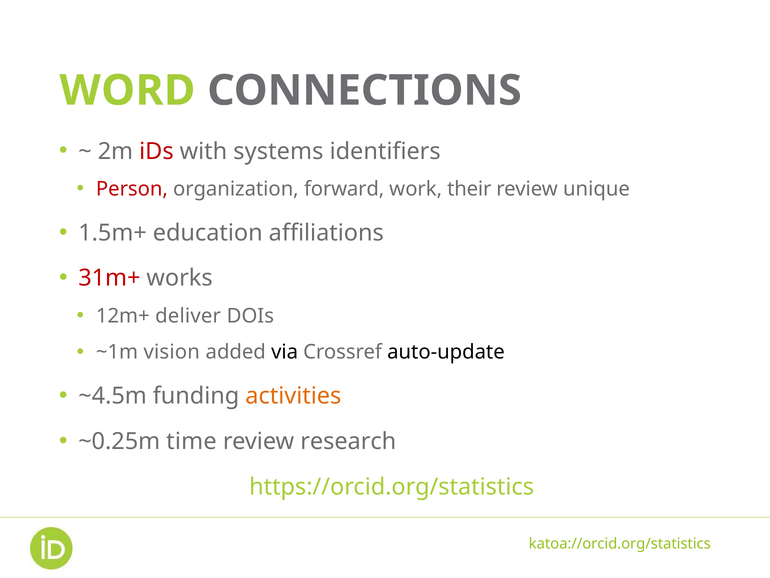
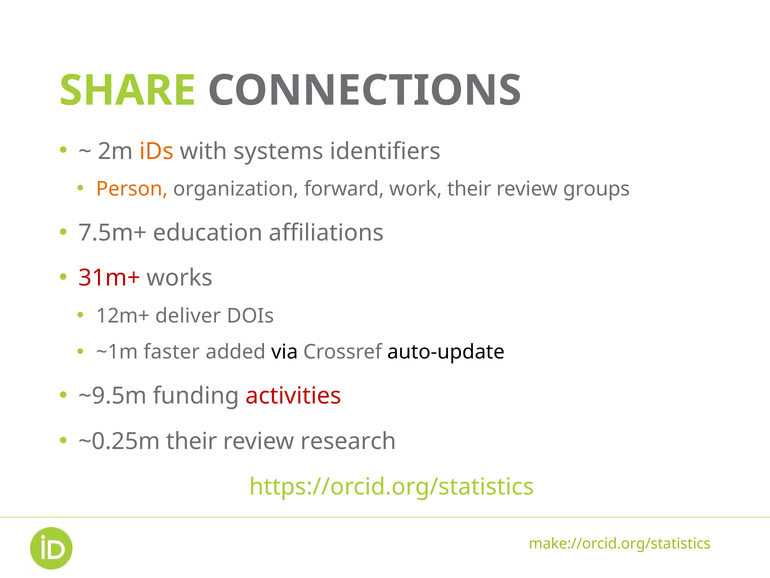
WORD: WORD -> SHARE (128, 91)
iDs colour: red -> orange (156, 151)
Person colour: red -> orange (132, 189)
unique: unique -> groups (597, 189)
1.5m+: 1.5m+ -> 7.5m+ (113, 233)
vision: vision -> faster (172, 352)
~4.5m: ~4.5m -> ~9.5m (113, 396)
activities colour: orange -> red (293, 396)
~0.25m time: time -> their (192, 441)
katoa://orcid.org/statistics: katoa://orcid.org/statistics -> make://orcid.org/statistics (620, 543)
